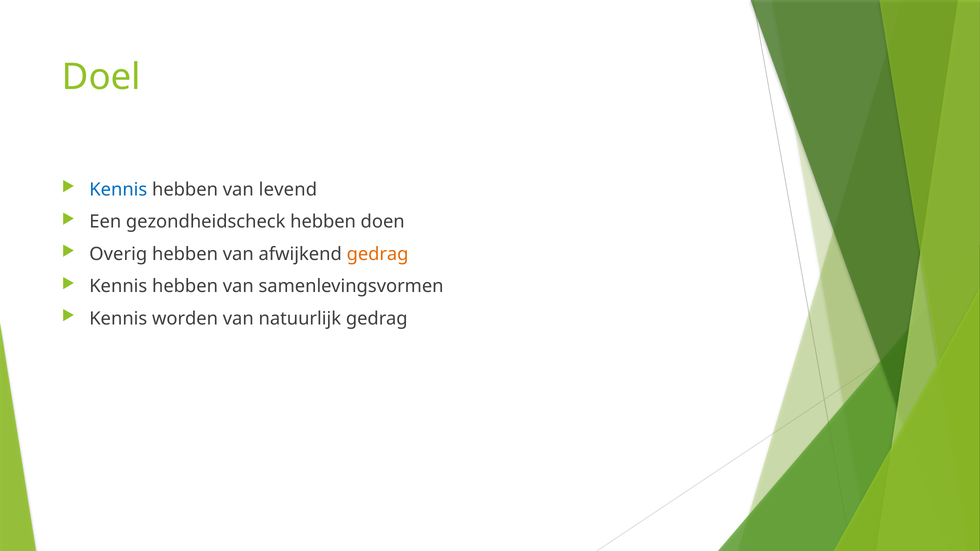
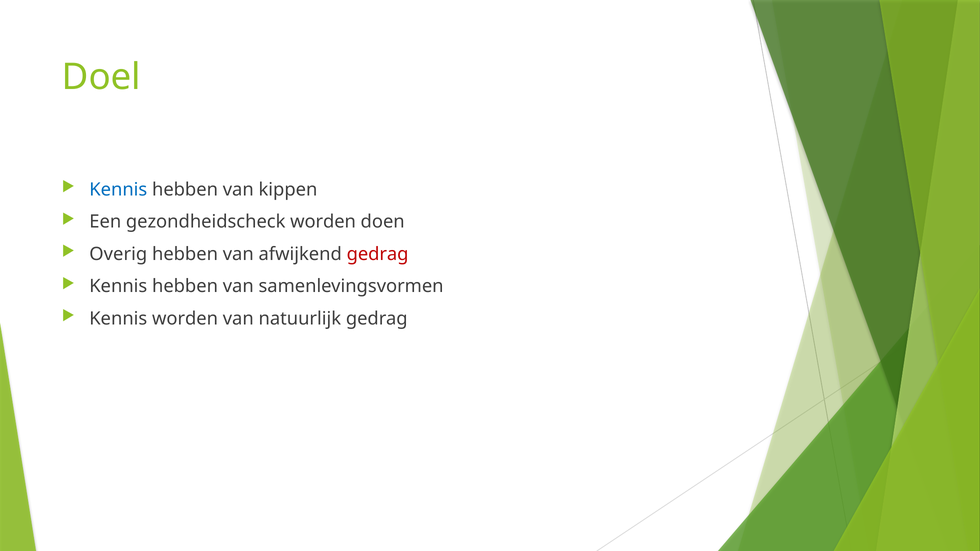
levend: levend -> kippen (288, 190)
gezondheidscheck hebben: hebben -> worden (323, 222)
gedrag colour: orange -> red (378, 254)
